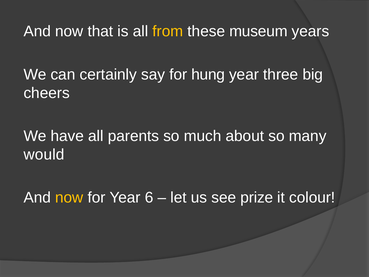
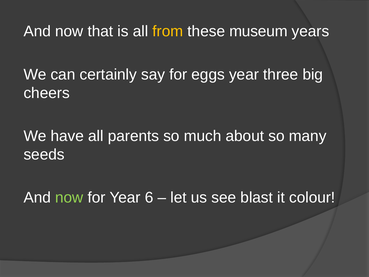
hung: hung -> eggs (208, 74)
would: would -> seeds (44, 154)
now colour: yellow -> light green (69, 197)
prize: prize -> blast (257, 197)
